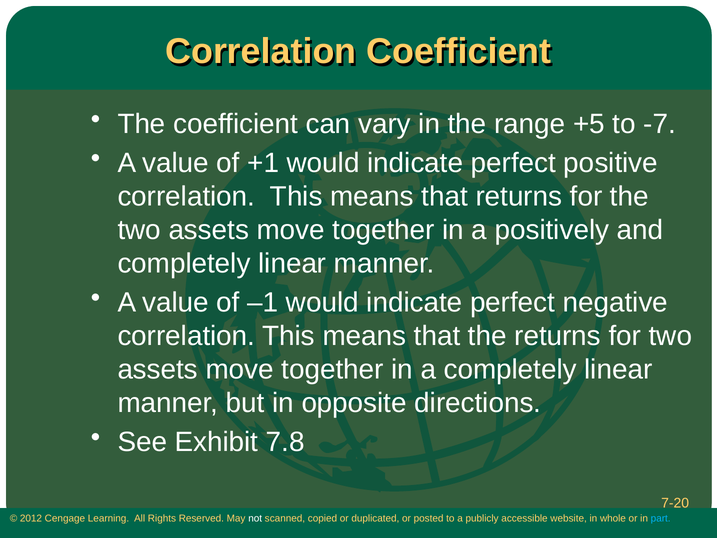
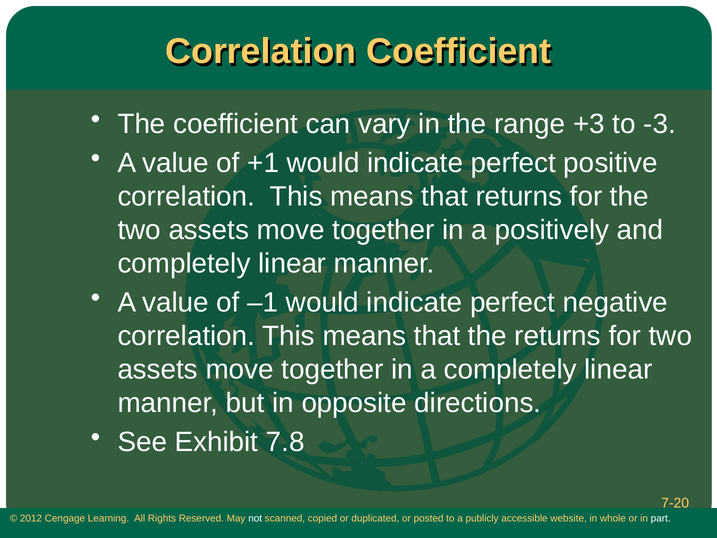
+5: +5 -> +3 (589, 124)
-7: -7 -> -3 (660, 124)
part colour: light blue -> white (661, 518)
